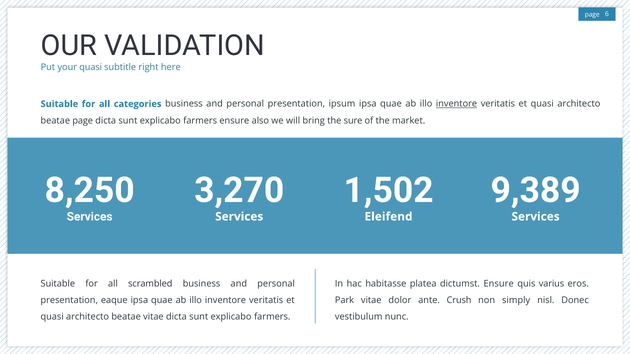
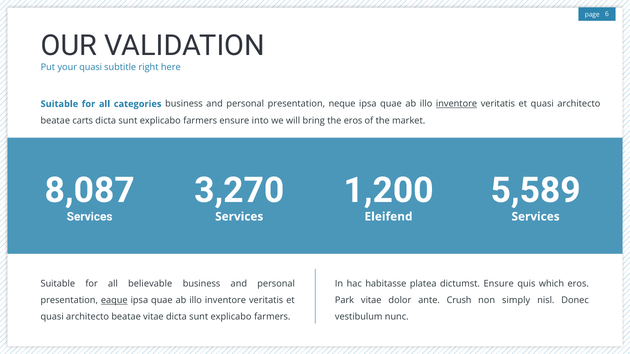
ipsum: ipsum -> neque (342, 104)
beatae page: page -> carts (83, 121)
also: also -> into (260, 121)
the sure: sure -> eros (353, 121)
8,250: 8,250 -> 8,087 (90, 191)
1,502: 1,502 -> 1,200 (389, 191)
9,389: 9,389 -> 5,589 (536, 191)
scrambled: scrambled -> believable (150, 284)
varius: varius -> which (551, 284)
eaque underline: none -> present (114, 301)
